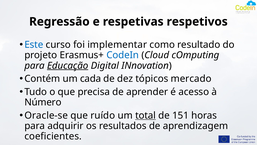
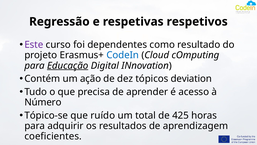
Este colour: blue -> purple (34, 45)
implementar: implementar -> dependentes (117, 45)
cada: cada -> ação (91, 79)
mercado: mercado -> deviation (191, 79)
Oracle-se: Oracle-se -> Tópico-se (46, 115)
total underline: present -> none (146, 115)
151: 151 -> 425 (181, 115)
